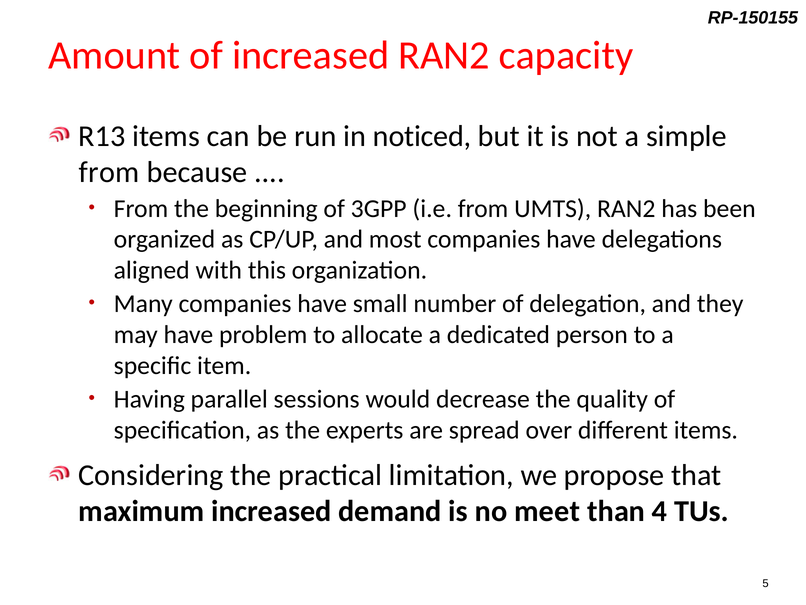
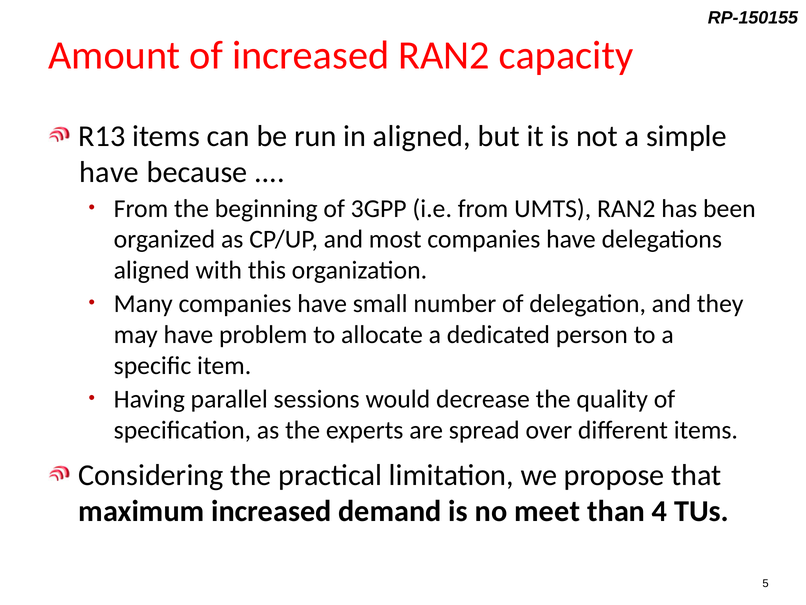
in noticed: noticed -> aligned (422, 136)
from: from -> have (109, 172)
